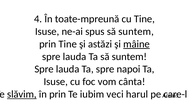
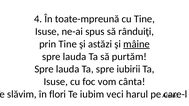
spus să suntem: suntem -> rânduiţi (136, 32)
Ta să suntem: suntem -> purtăm (129, 57)
napoi: napoi -> iubirii (128, 69)
slăvim underline: present -> none (22, 95)
în prin: prin -> flori (58, 95)
